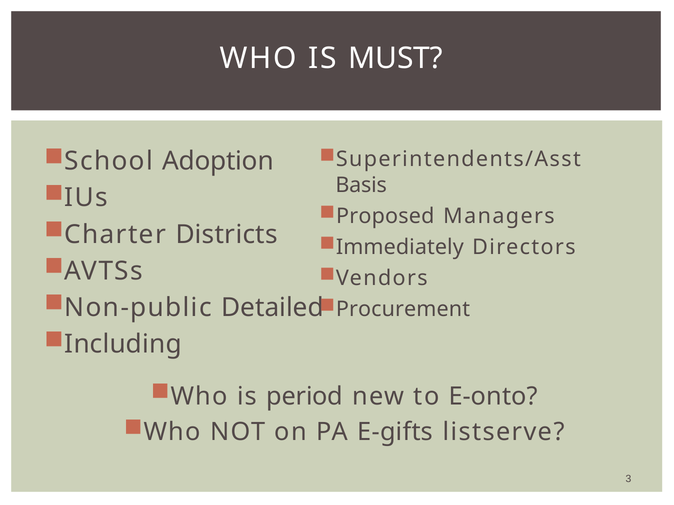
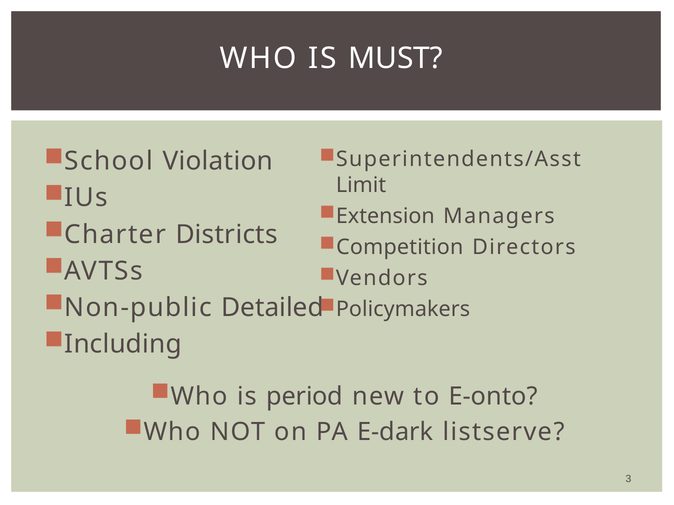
Adoption: Adoption -> Violation (218, 161)
Basis: Basis -> Limit (361, 185)
Proposed: Proposed -> Extension (385, 216)
Immediately: Immediately -> Competition (400, 247)
Procurement: Procurement -> Policymakers (403, 309)
E-gifts: E-gifts -> E-dark (395, 432)
